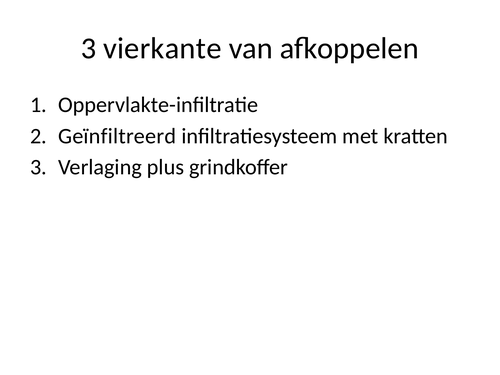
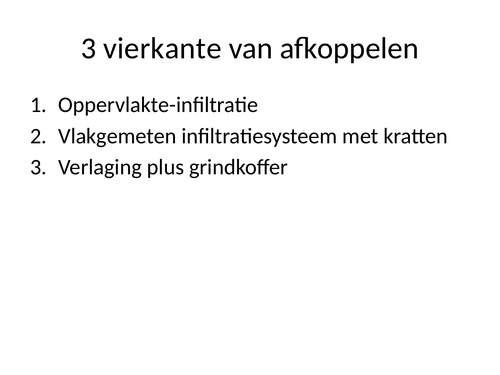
Geïnfiltreerd: Geïnfiltreerd -> Vlakgemeten (117, 136)
